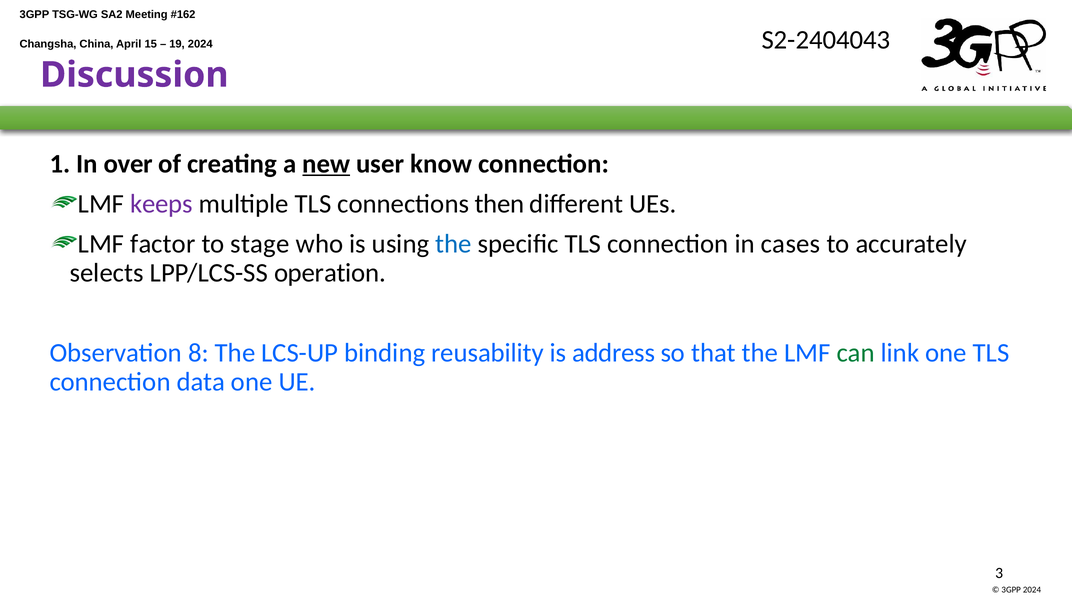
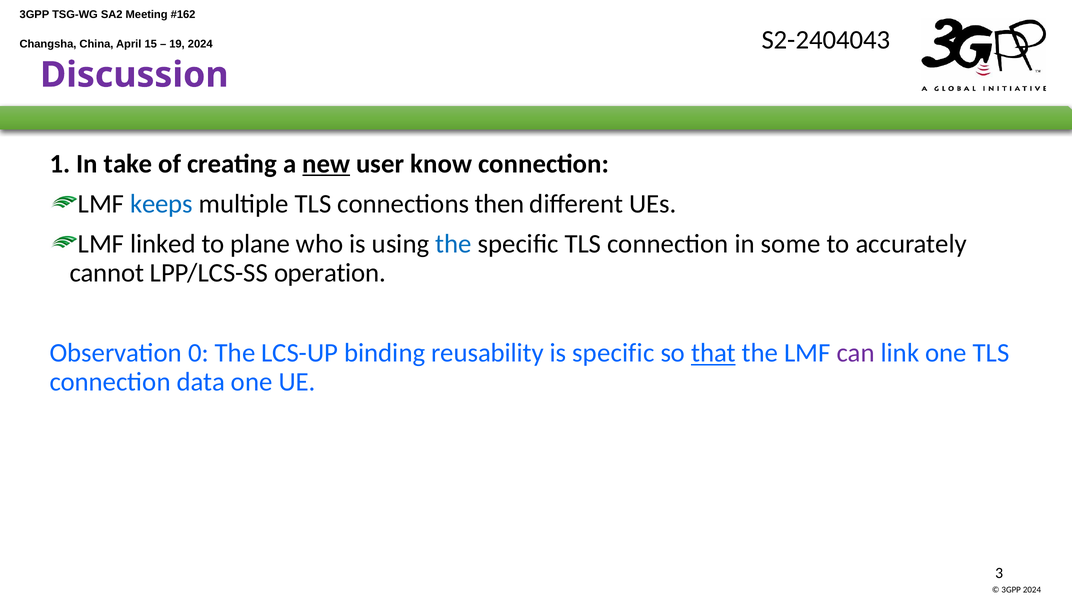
over: over -> take (128, 164)
keeps colour: purple -> blue (162, 204)
factor: factor -> linked (163, 244)
stage: stage -> plane (260, 244)
cases: cases -> some (791, 244)
selects: selects -> cannot (107, 273)
8: 8 -> 0 (198, 353)
is address: address -> specific (613, 353)
that underline: none -> present (713, 353)
can colour: green -> purple (856, 353)
